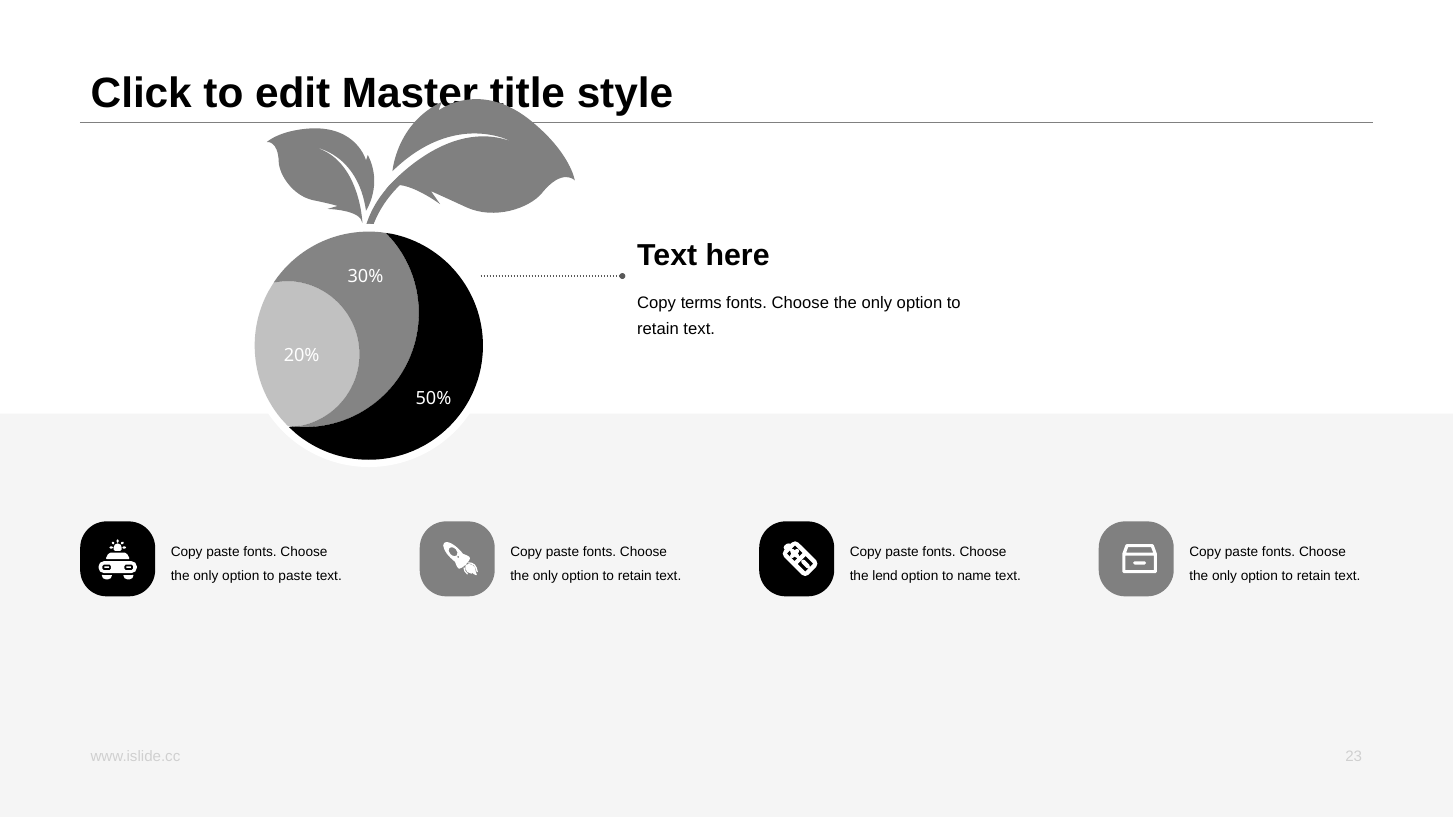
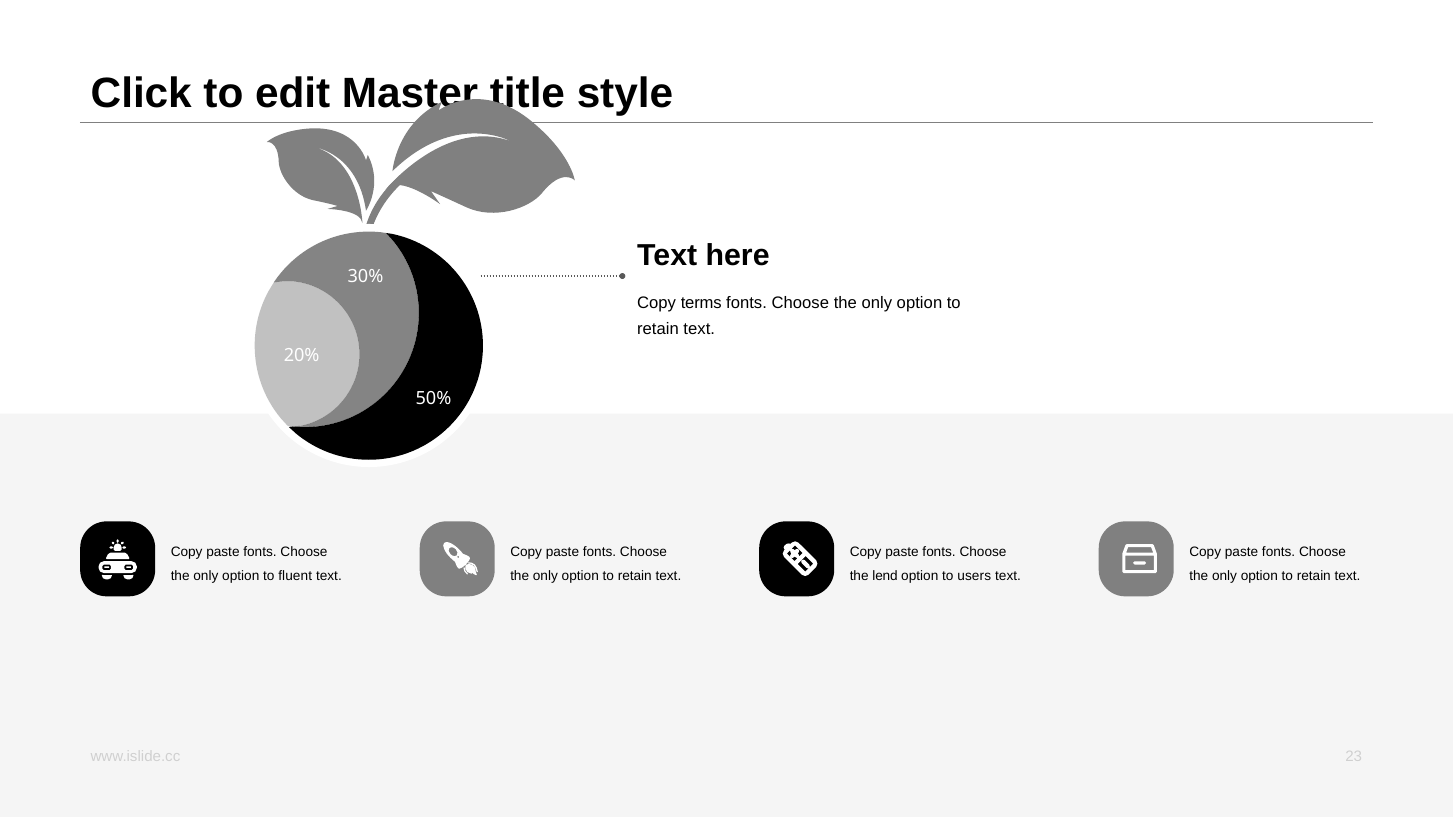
to paste: paste -> fluent (295, 576)
name: name -> users (974, 576)
